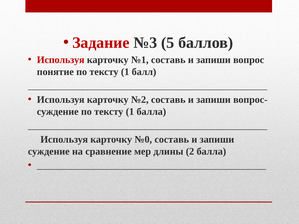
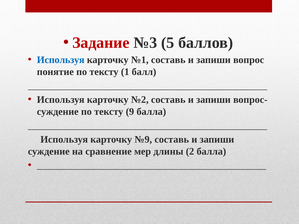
Используя colour: red -> blue (61, 60)
суждение по тексту 1: 1 -> 9 (130, 112)
№0: №0 -> №9 (143, 140)
